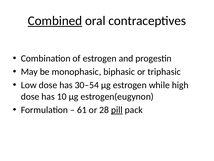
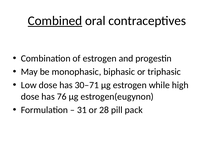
30–54: 30–54 -> 30–71 (87, 85)
10: 10 -> 76 (62, 96)
61: 61 -> 31 (82, 110)
pill underline: present -> none (117, 110)
